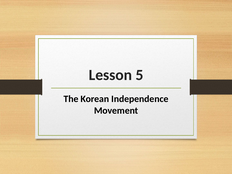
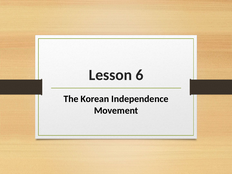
5: 5 -> 6 (139, 75)
